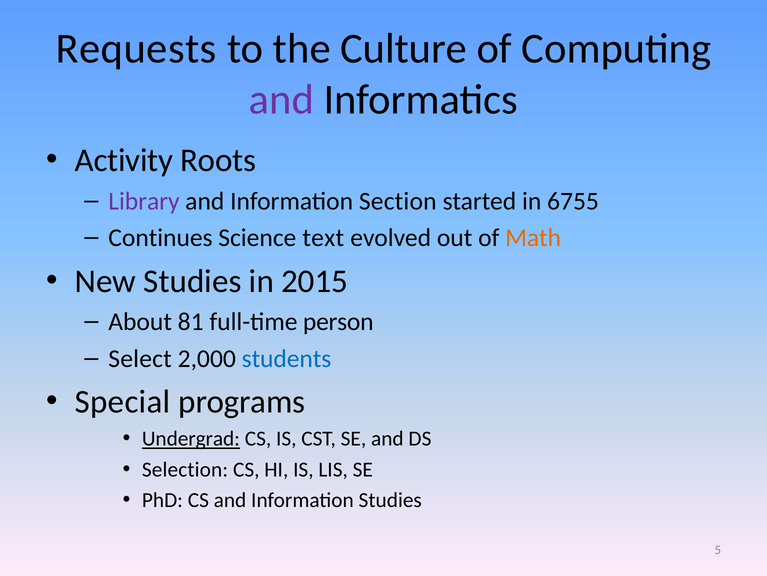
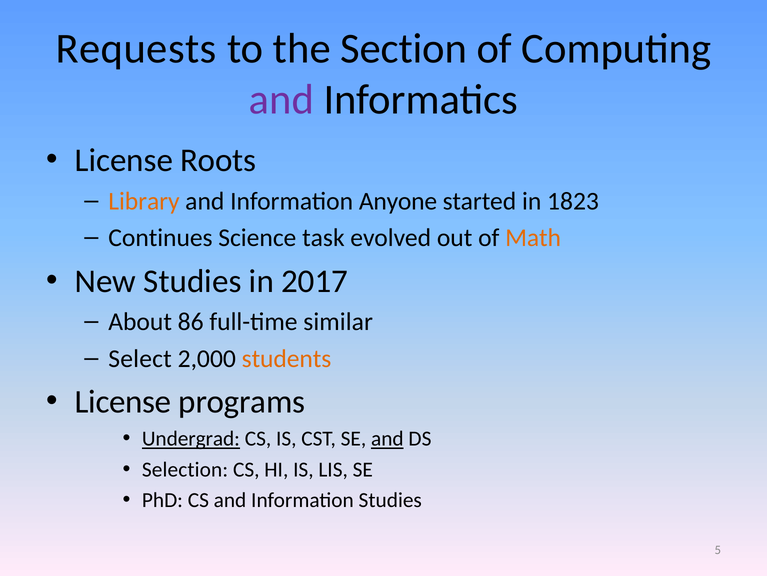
Culture: Culture -> Section (404, 48)
Activity: Activity -> License (124, 160)
Library colour: purple -> orange (144, 201)
Section: Section -> Anyone (398, 201)
6755: 6755 -> 1823 (573, 201)
text: text -> task (323, 237)
2015: 2015 -> 2017 (315, 281)
81: 81 -> 86 (191, 321)
person: person -> similar (338, 321)
students colour: blue -> orange (286, 358)
Special: Special -> License (123, 401)
and underline: none -> present (387, 438)
